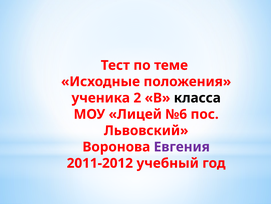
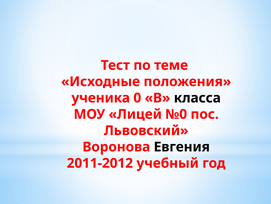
2: 2 -> 0 (137, 98)
№6: №6 -> №0 (176, 114)
Евгения colour: purple -> black (182, 146)
